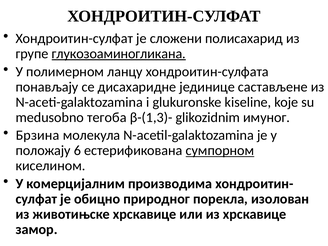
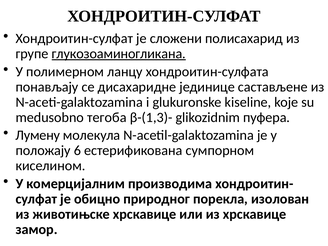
имуног: имуног -> пуфера (267, 117)
Брзина: Брзина -> Лумену (38, 135)
сумпорном underline: present -> none (220, 151)
